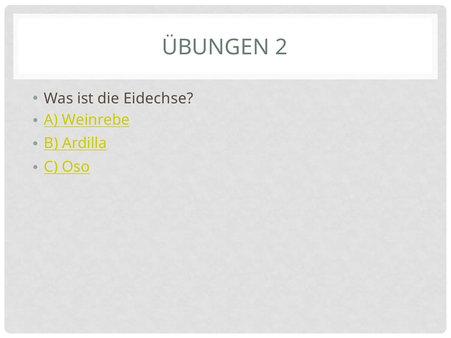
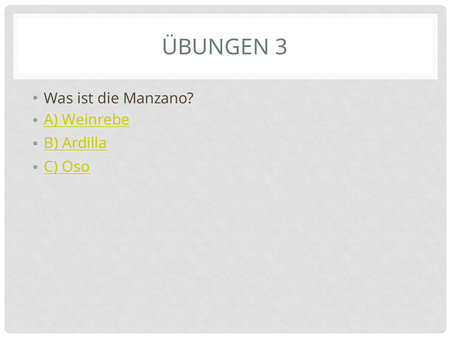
2: 2 -> 3 (281, 47)
Eidechse: Eidechse -> Manzano (158, 99)
